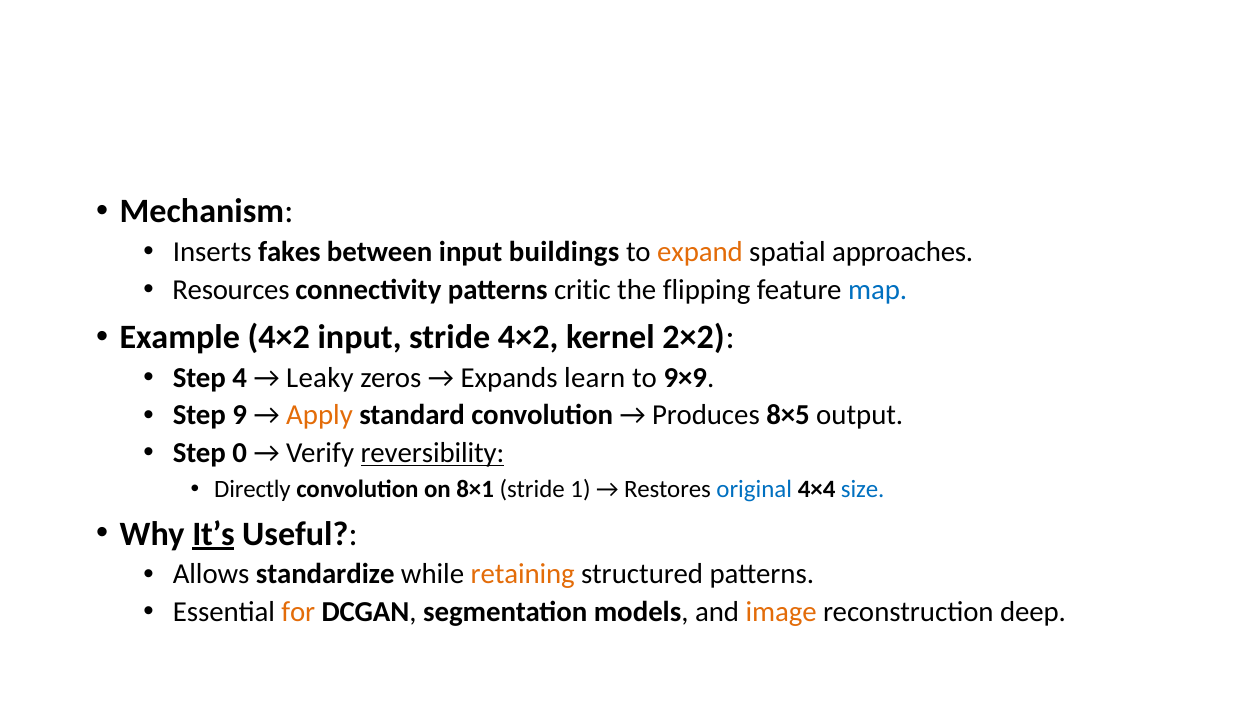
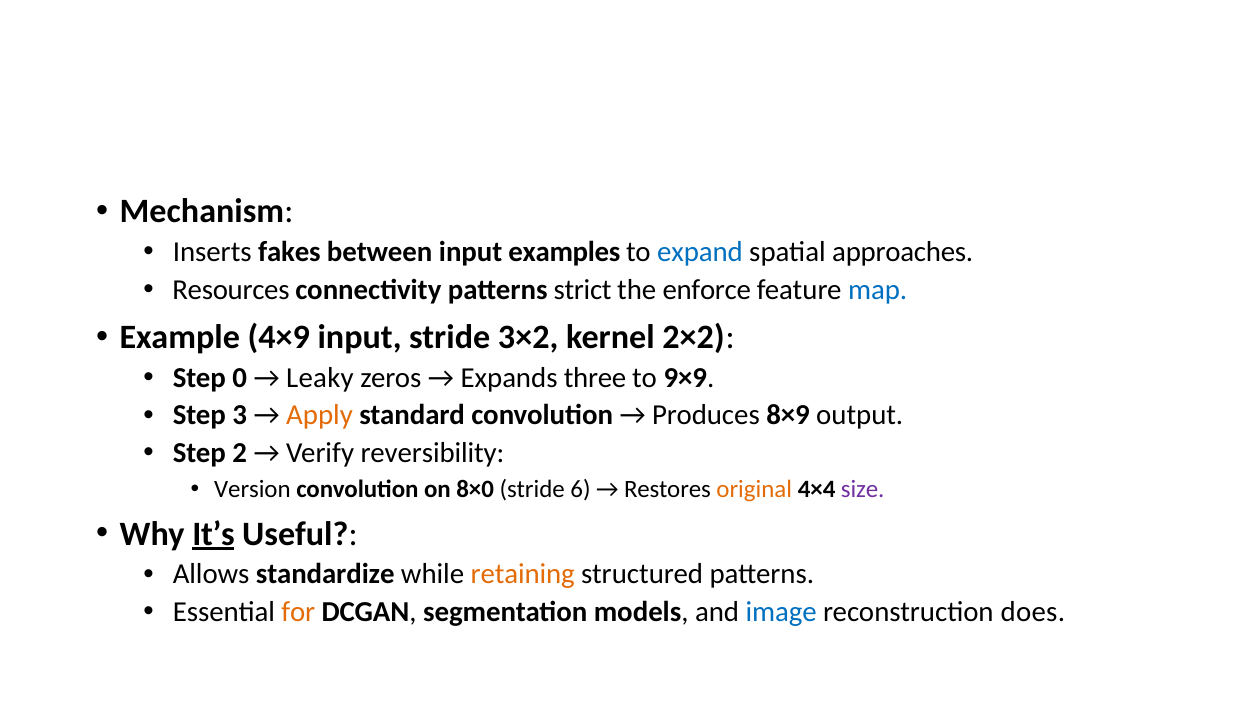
buildings: buildings -> examples (564, 252)
expand colour: orange -> blue (700, 252)
critic: critic -> strict (583, 290)
flipping: flipping -> enforce (707, 290)
Example 4×2: 4×2 -> 4×9 (279, 337)
stride 4×2: 4×2 -> 3×2 (528, 337)
4: 4 -> 0 (240, 378)
learn: learn -> three (595, 378)
9: 9 -> 3 (240, 415)
8×5: 8×5 -> 8×9 (788, 415)
0: 0 -> 2 (240, 453)
reversibility underline: present -> none (432, 453)
Directly: Directly -> Version (252, 489)
8×1: 8×1 -> 8×0 (475, 489)
1: 1 -> 6 (580, 489)
original colour: blue -> orange (754, 489)
size colour: blue -> purple (863, 489)
image colour: orange -> blue (781, 612)
deep: deep -> does (1033, 612)
